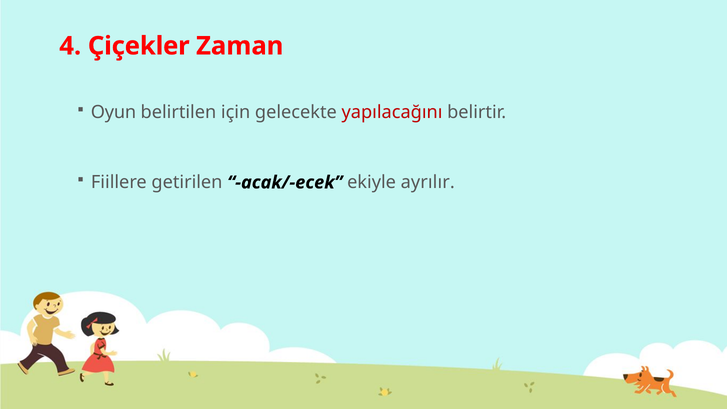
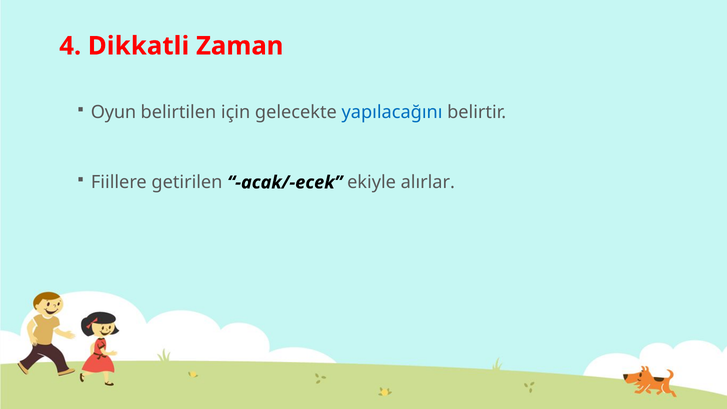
Çiçekler: Çiçekler -> Dikkatli (139, 46)
yapılacağını colour: red -> blue (392, 112)
ayrılır: ayrılır -> alırlar (428, 182)
